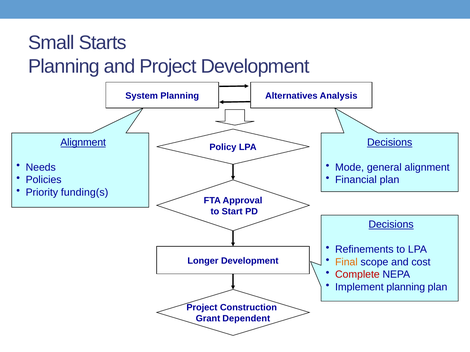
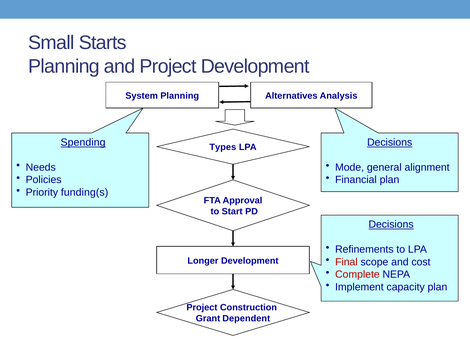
Alignment: Alignment -> Spending (83, 142)
Policy: Policy -> Types (223, 147)
Final colour: orange -> red (346, 262)
Implement planning: planning -> capacity (406, 287)
